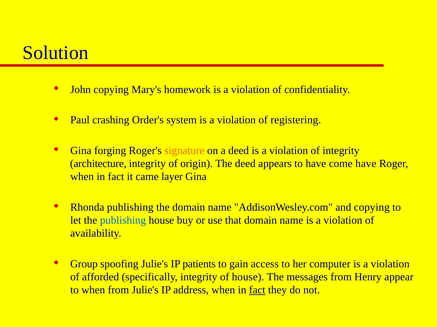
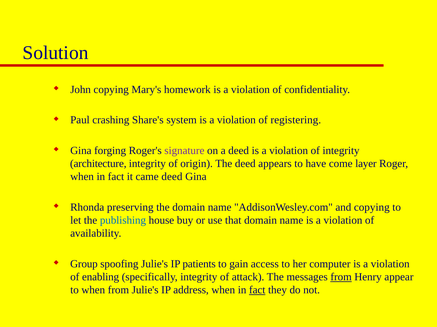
Order's: Order's -> Share's (148, 120)
signature colour: orange -> purple (184, 151)
come have: have -> layer (366, 164)
came layer: layer -> deed (172, 177)
Rhonda publishing: publishing -> preserving (130, 208)
afforded: afforded -> enabling (101, 278)
of house: house -> attack (248, 278)
from underline: none -> present (341, 278)
